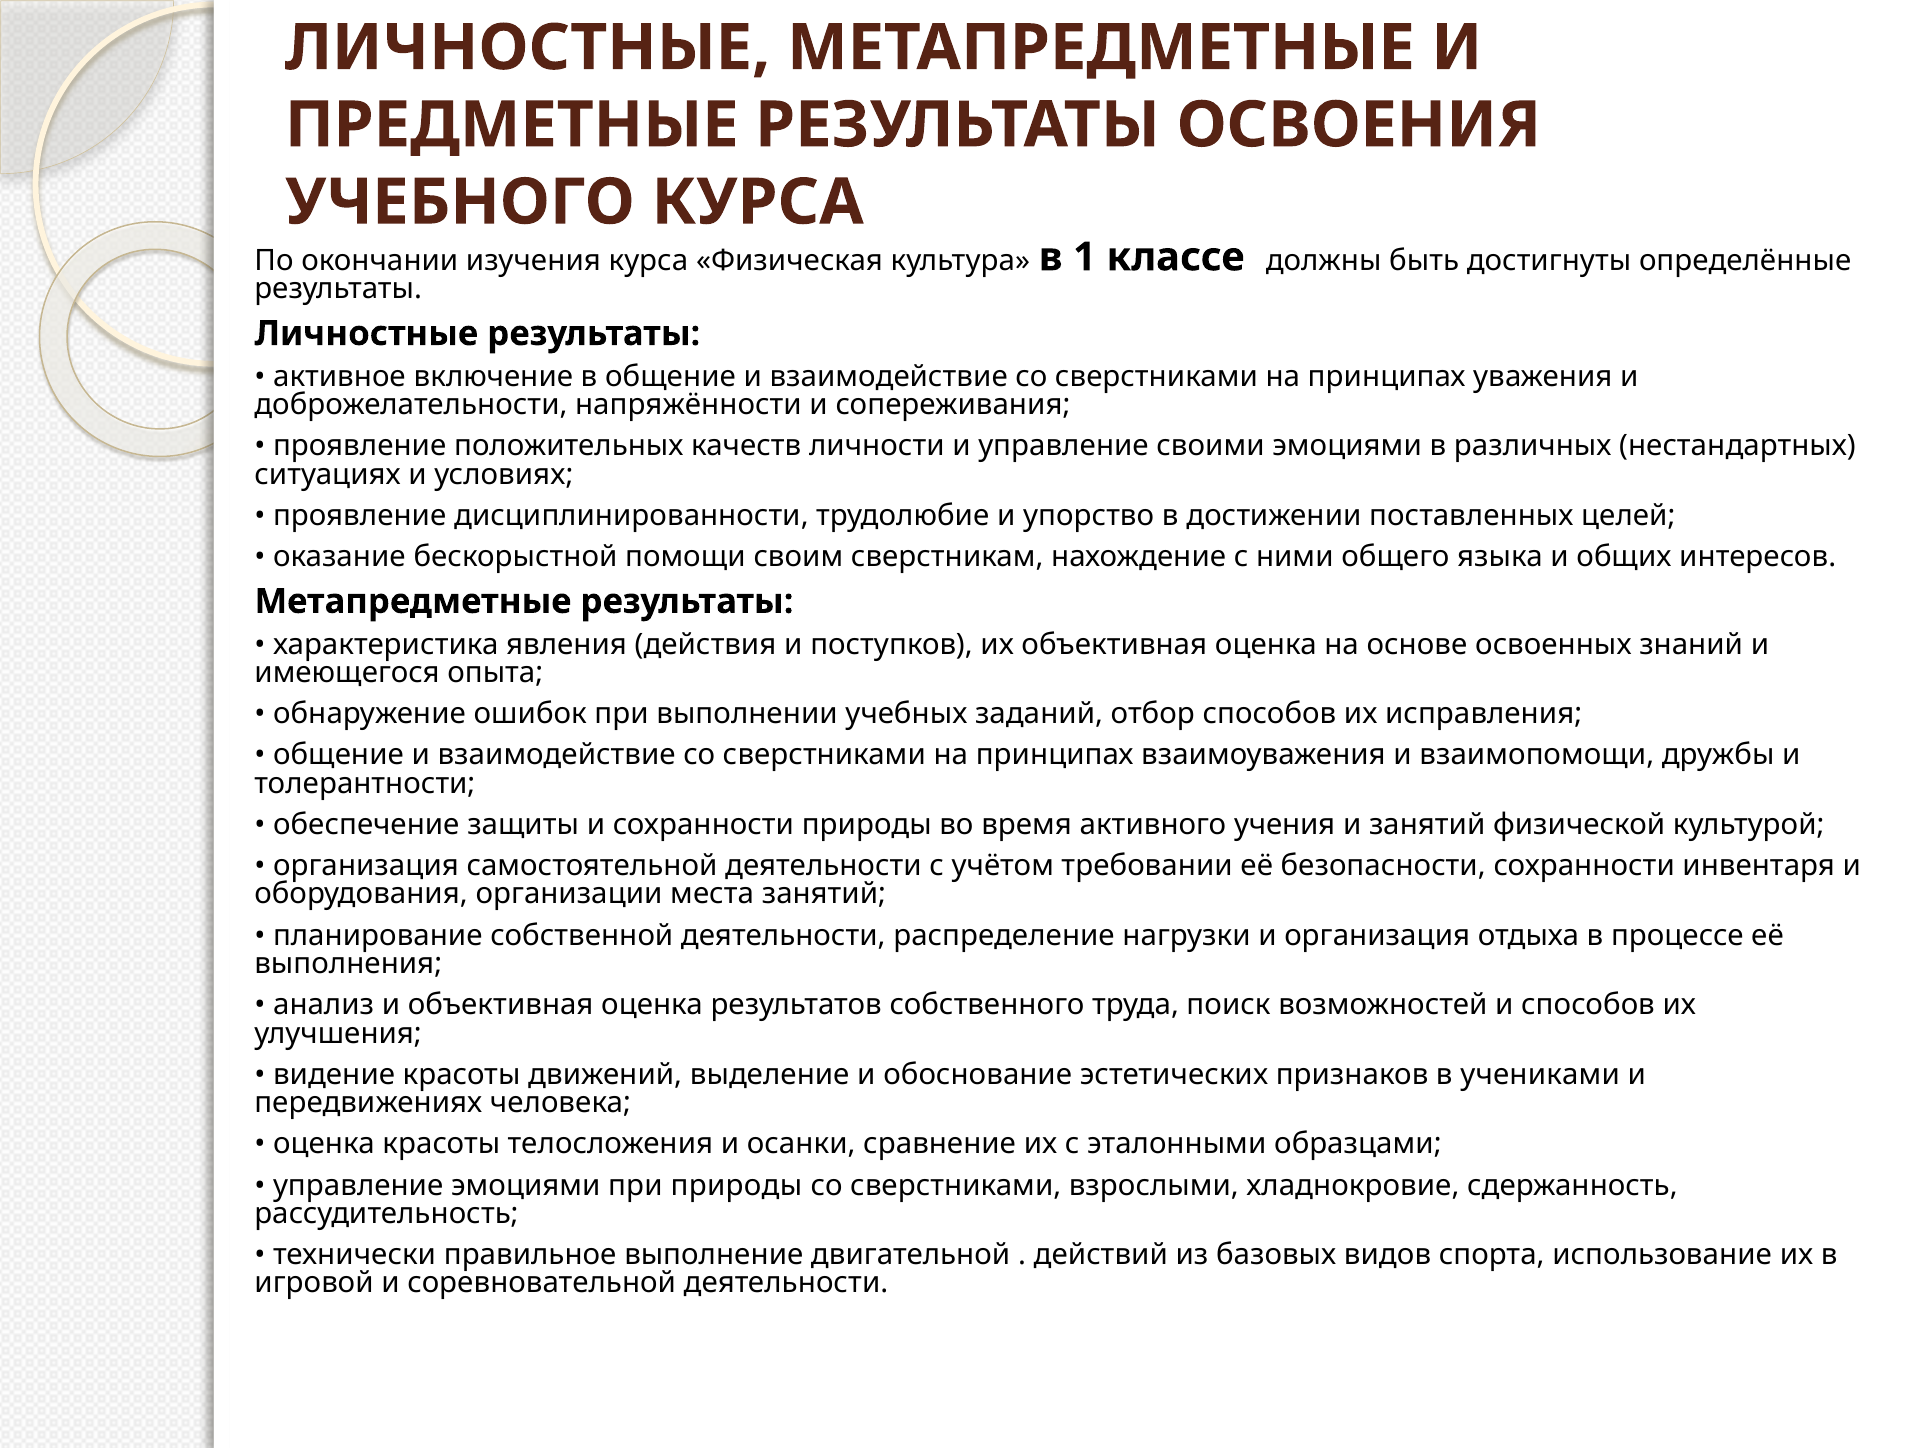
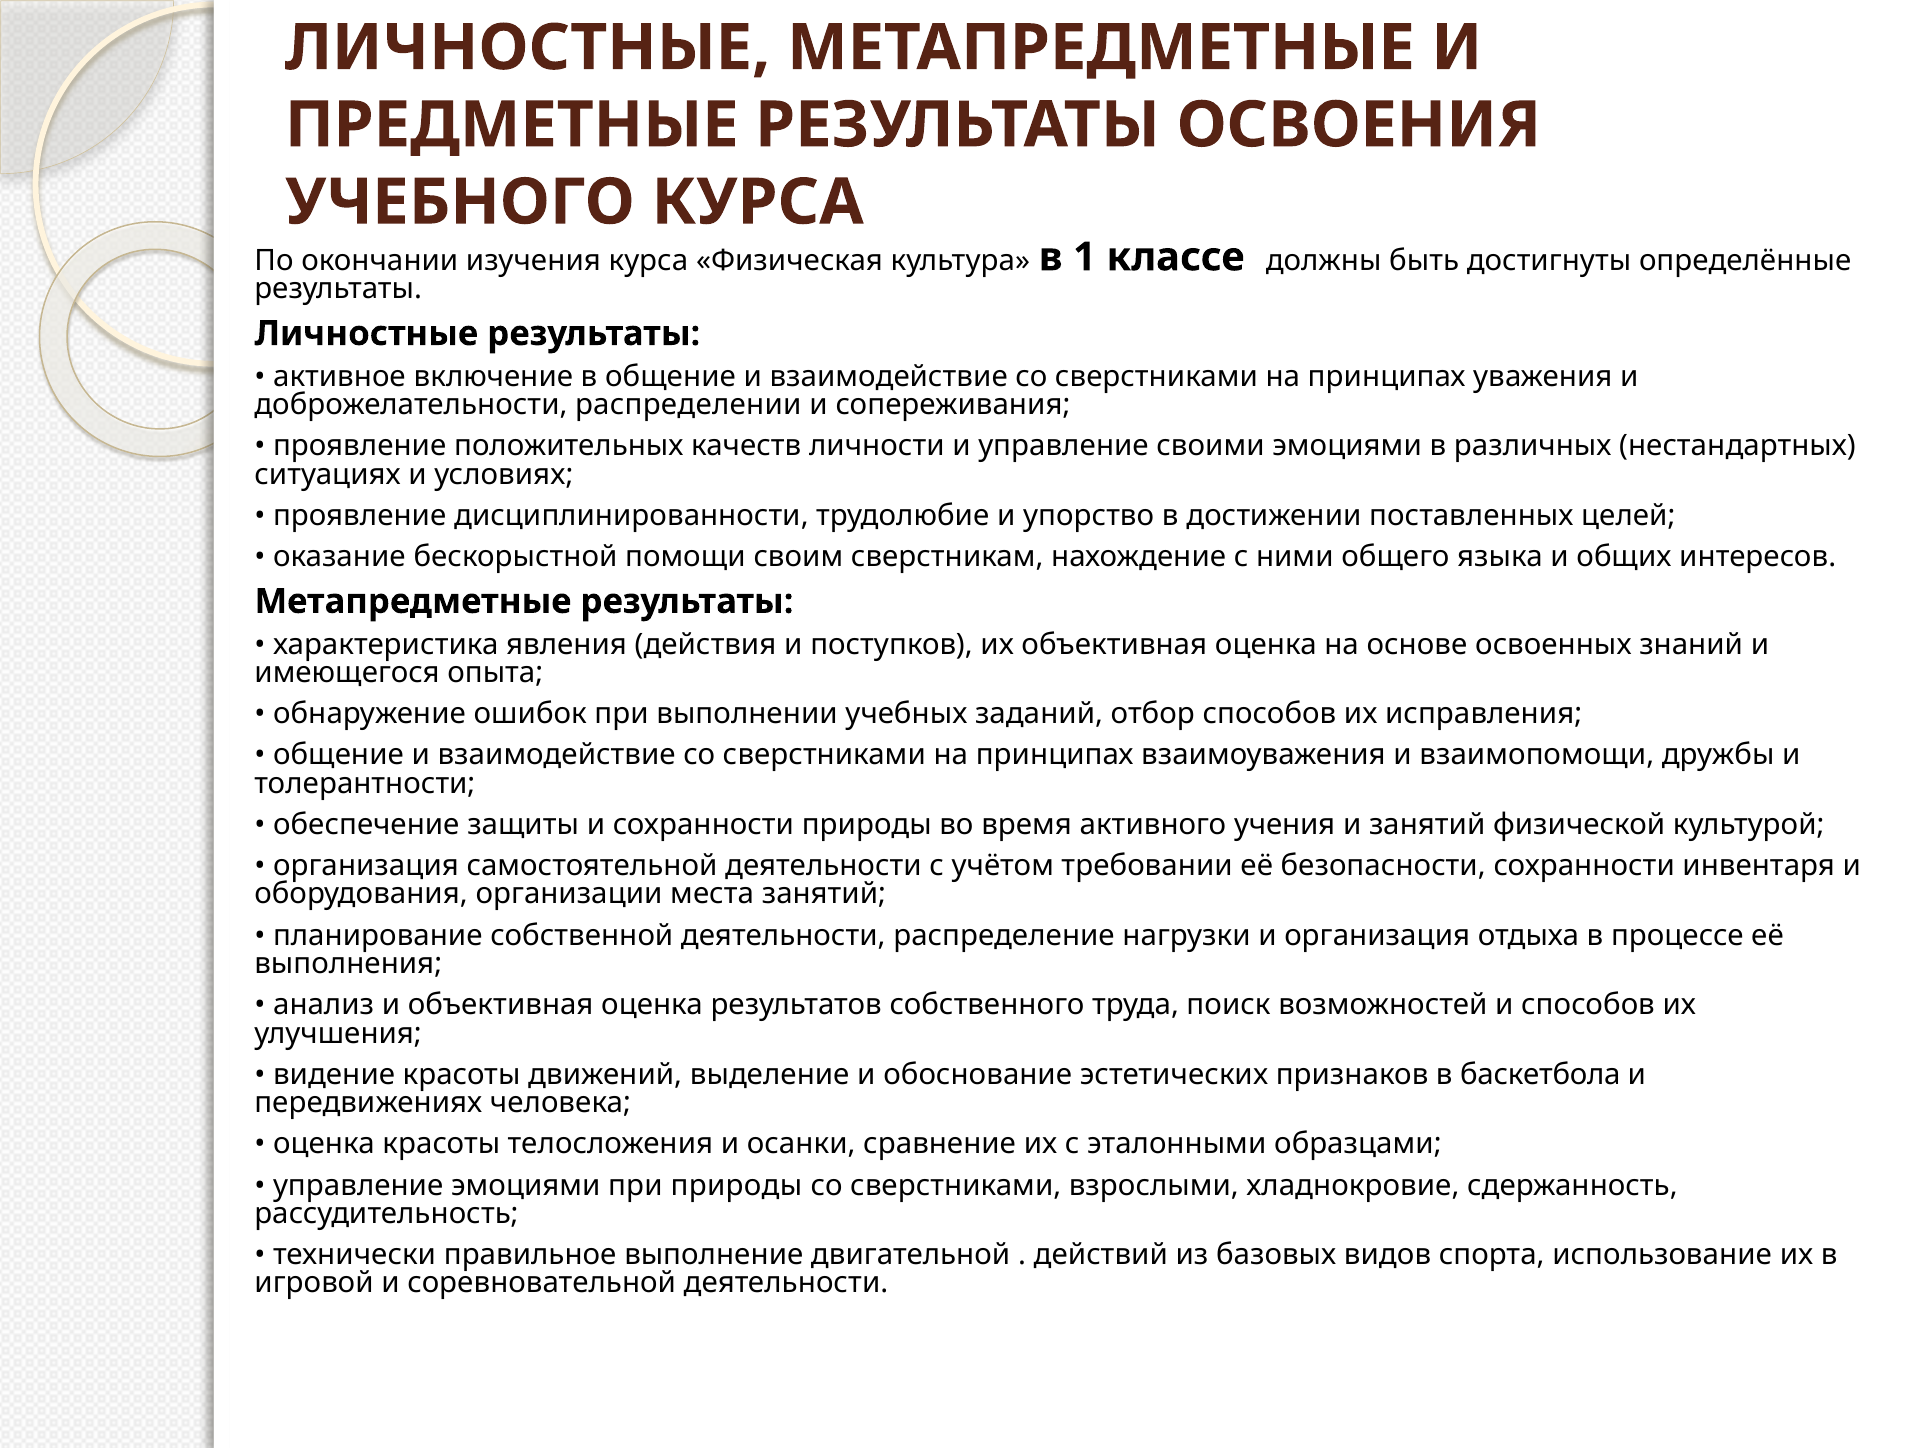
напряжённости: напряжённости -> распределении (688, 405)
учениками: учениками -> баскетбола (1540, 1074)
